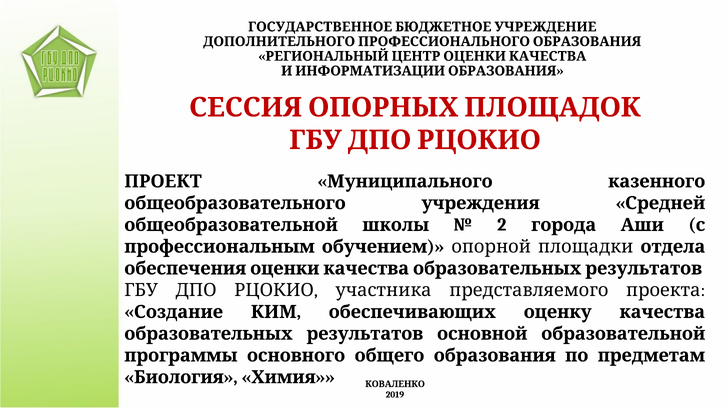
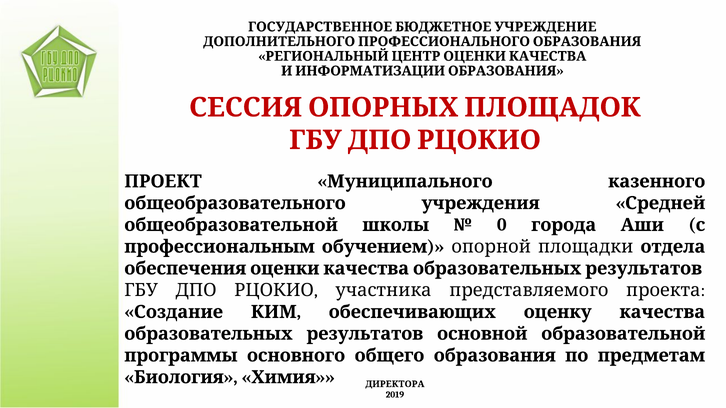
2: 2 -> 0 (502, 225)
КОВАЛЕНКО: КОВАЛЕНКО -> ДИРЕКТОРА (395, 384)
